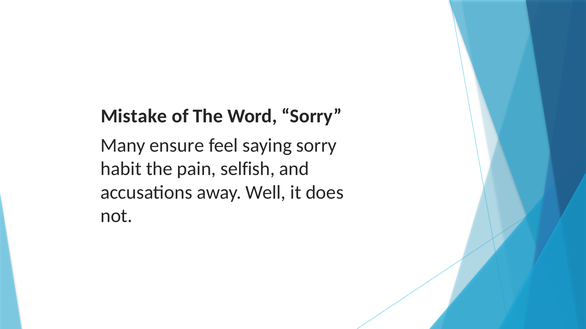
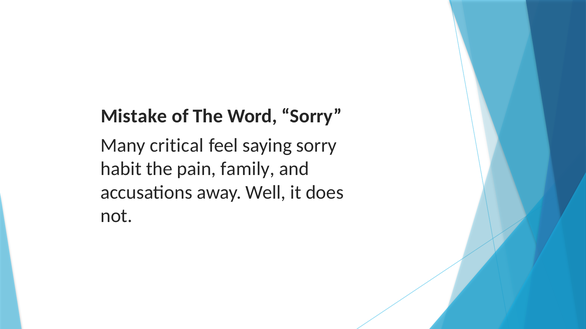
ensure: ensure -> critical (177, 146)
selfish: selfish -> family (248, 169)
